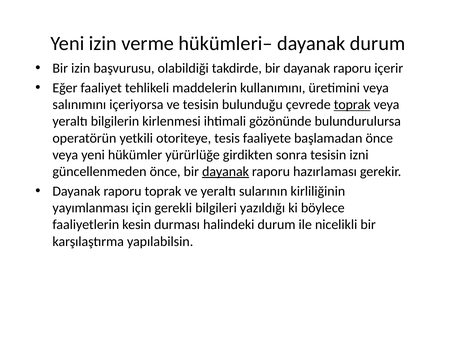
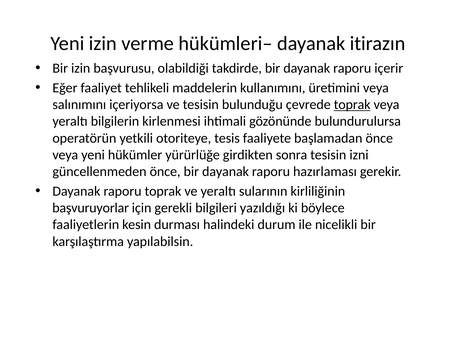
dayanak durum: durum -> itirazın (378, 44)
dayanak underline: present -> none (226, 172)
yayımlanması: yayımlanması -> başvuruyorlar (91, 208)
